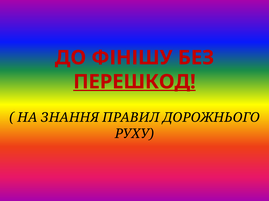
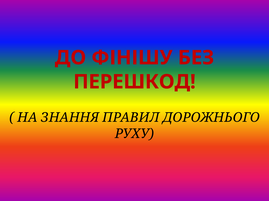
ПЕРЕШКОД underline: present -> none (135, 82)
